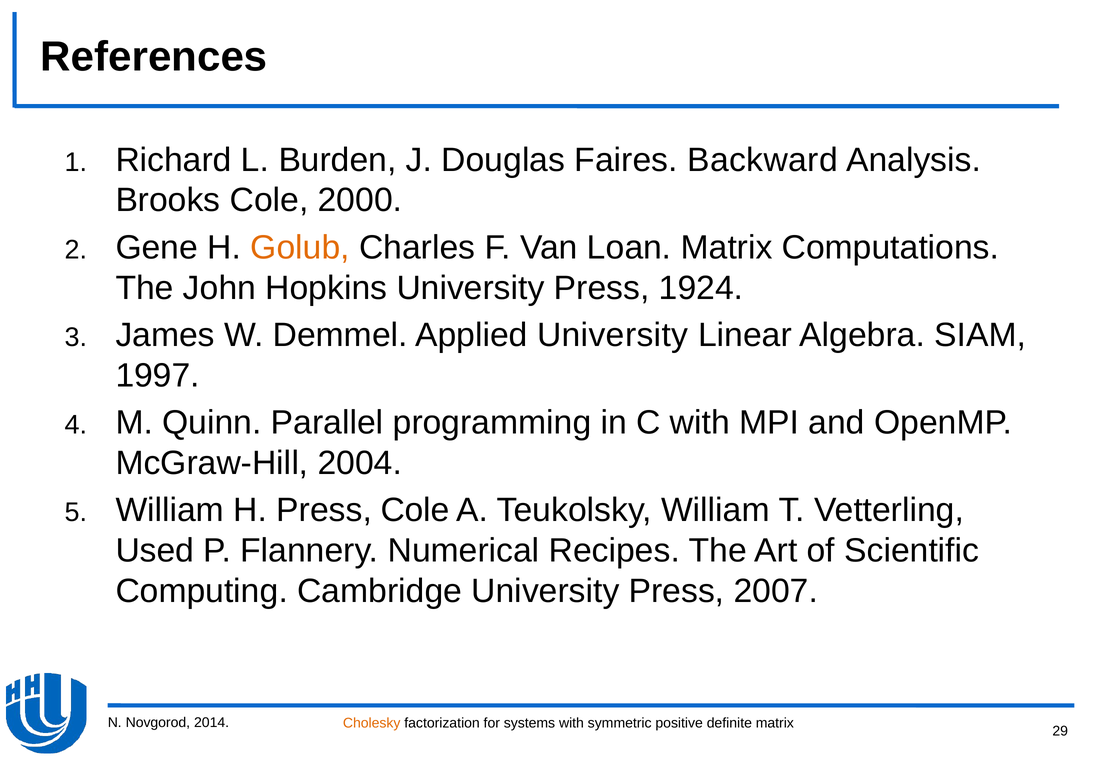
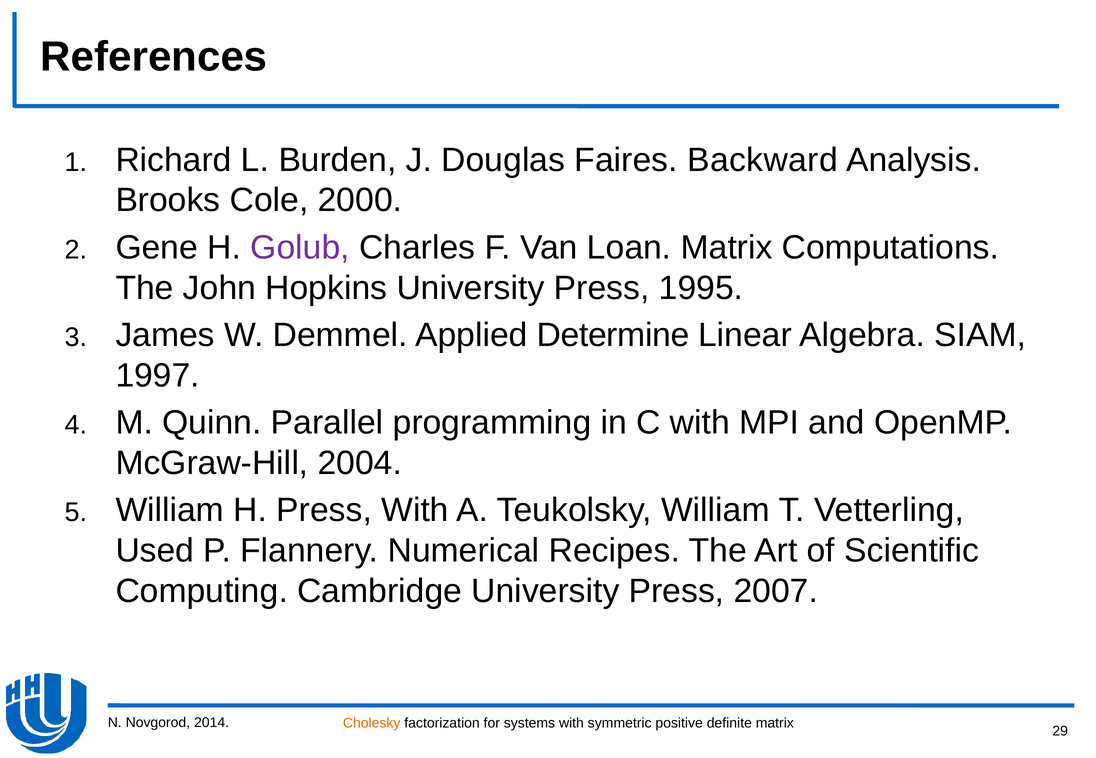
Golub colour: orange -> purple (300, 248)
1924: 1924 -> 1995 (701, 288)
Applied University: University -> Determine (613, 335)
Press Cole: Cole -> With (415, 511)
